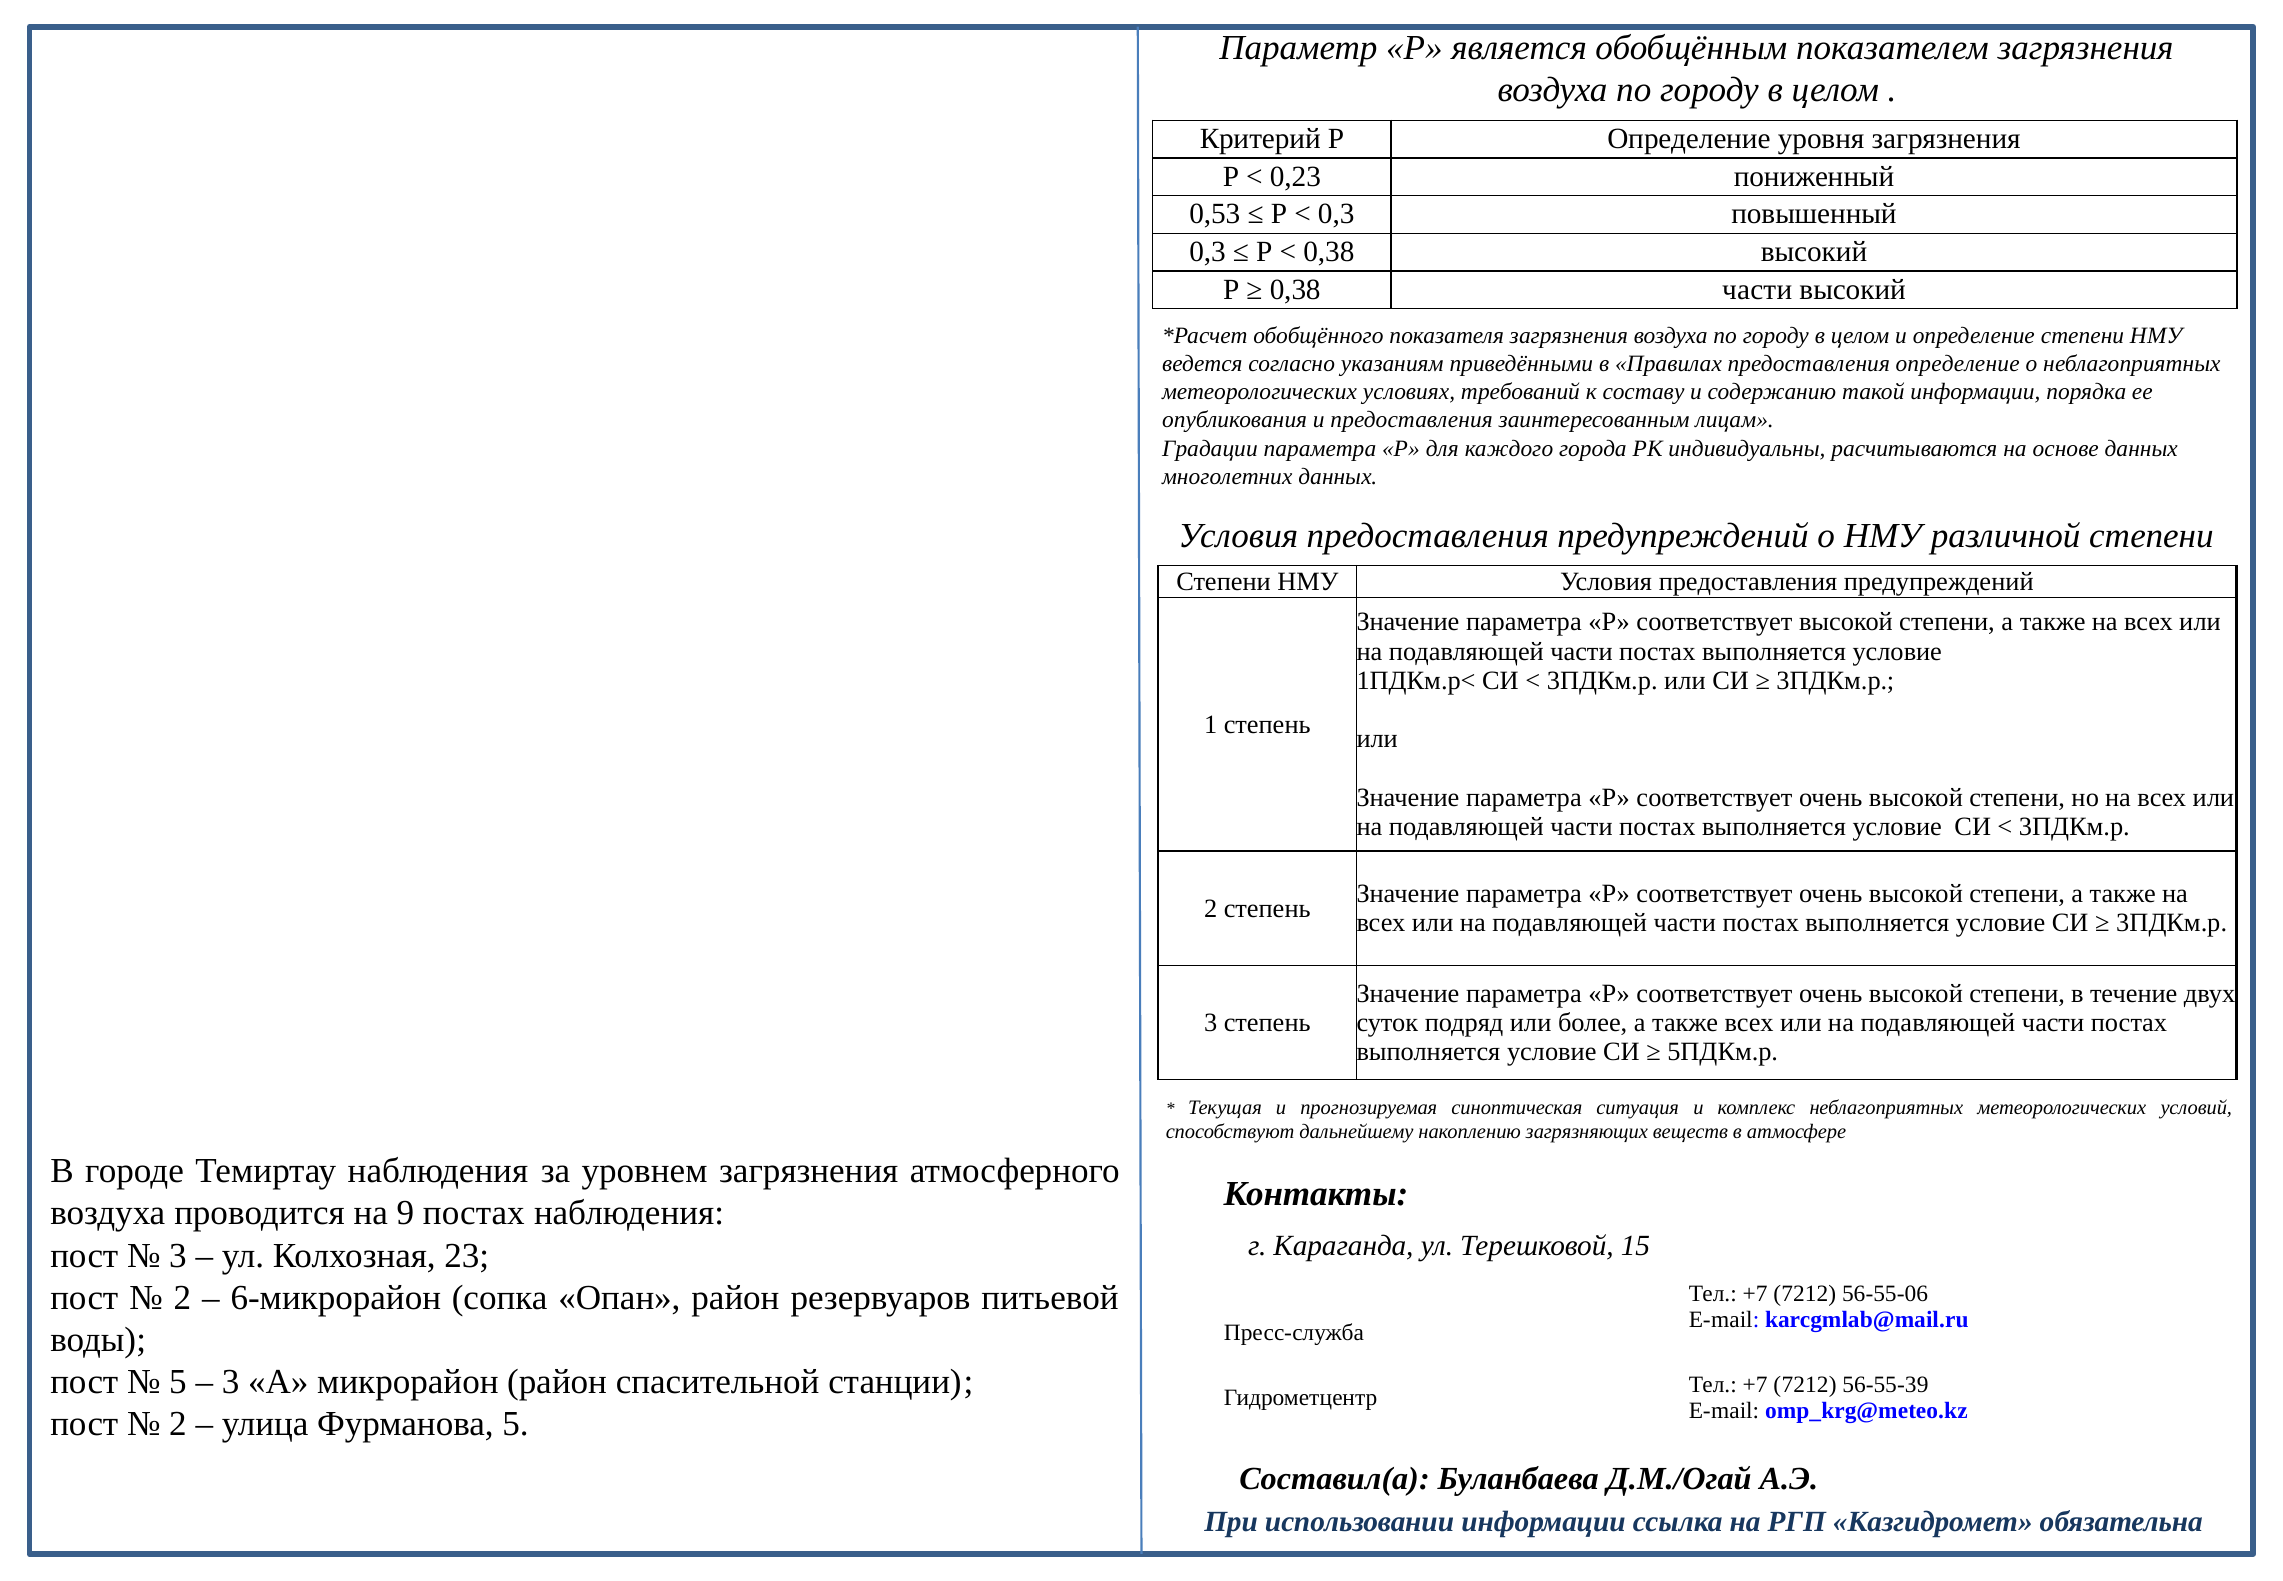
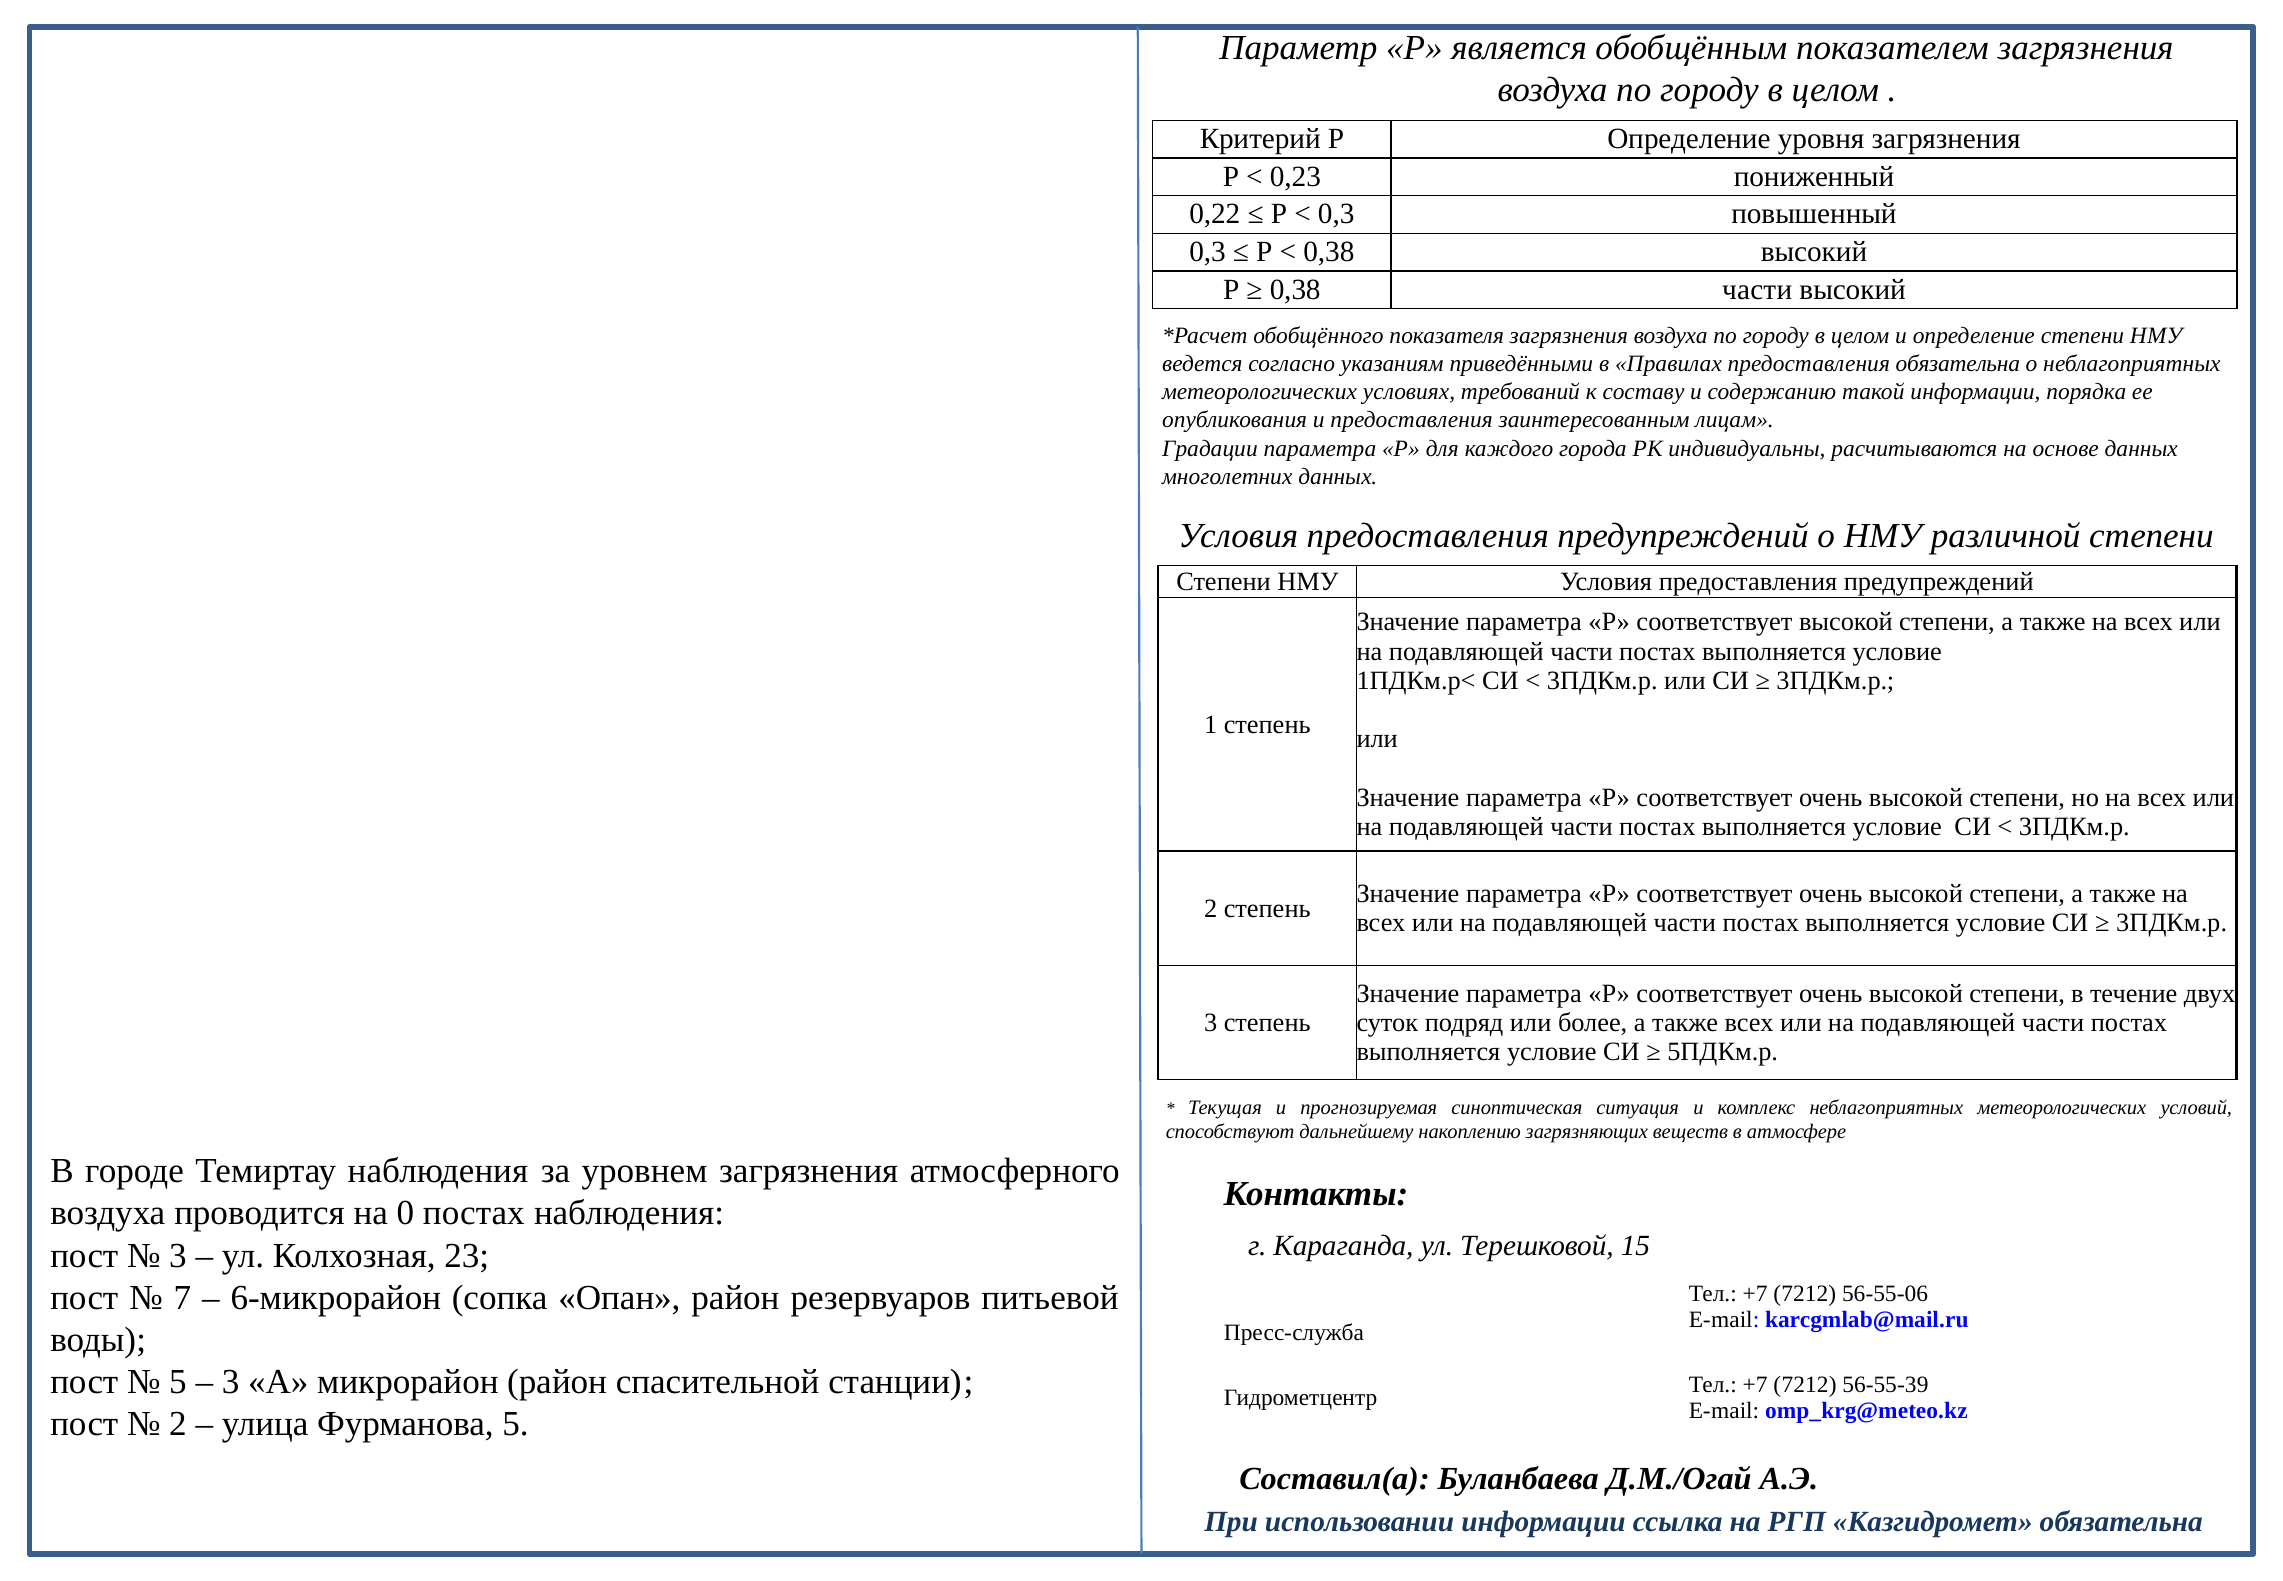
0,53: 0,53 -> 0,22 (1215, 214)
предоставления определение: определение -> обязательна (1958, 364)
9: 9 -> 0 (405, 1213)
2: 2 -> 7 (182, 1297)
